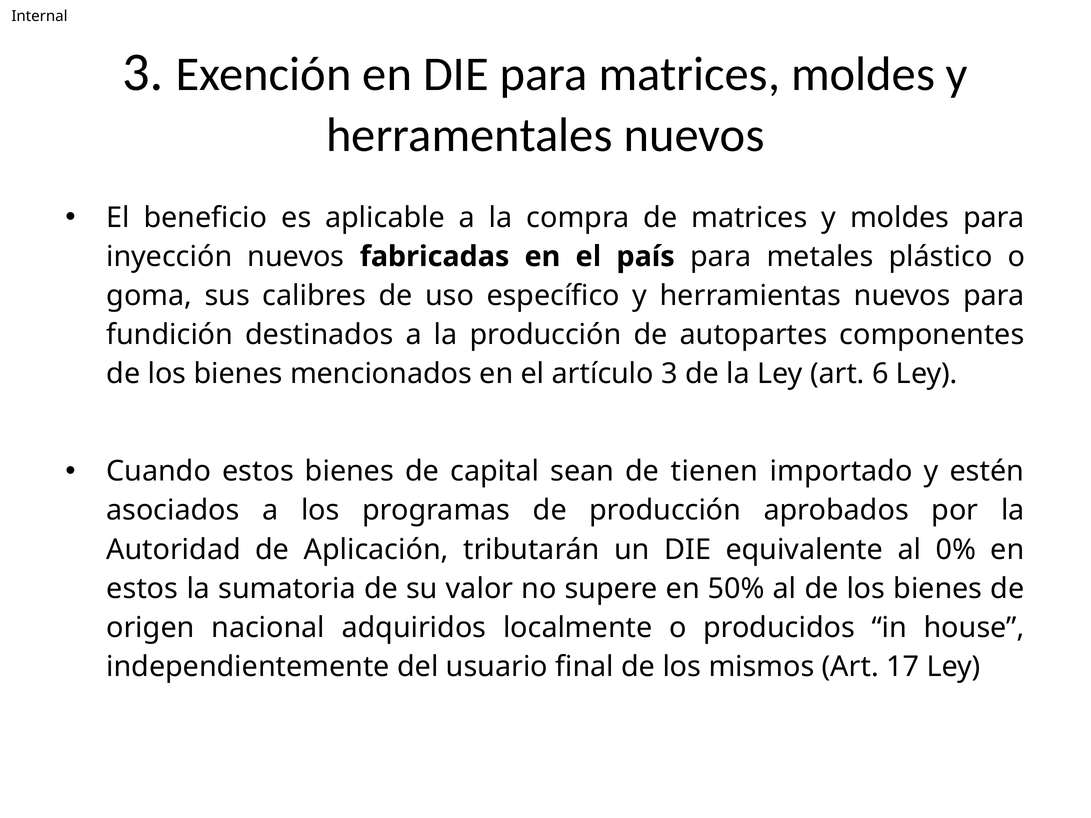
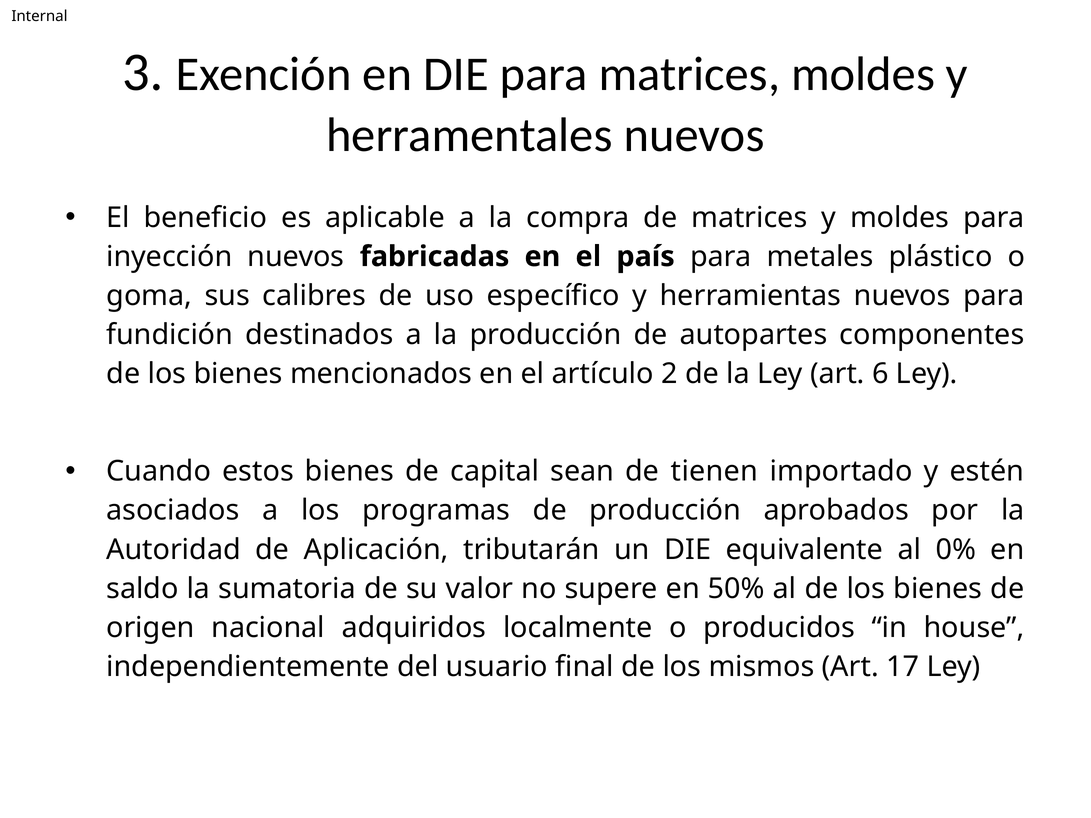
artículo 3: 3 -> 2 (669, 374)
estos: estos -> saldo (142, 589)
